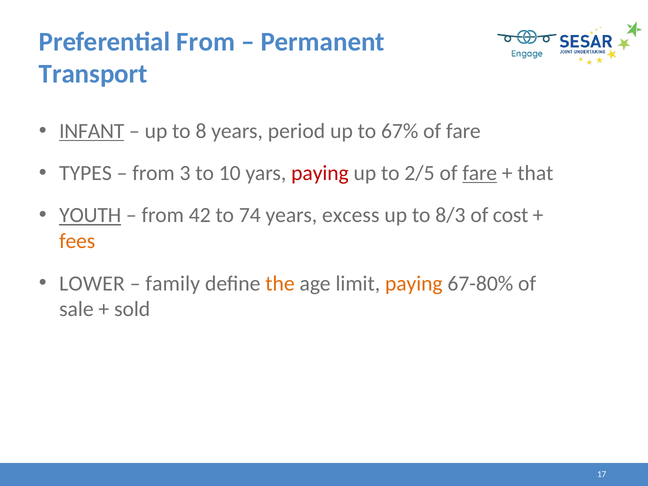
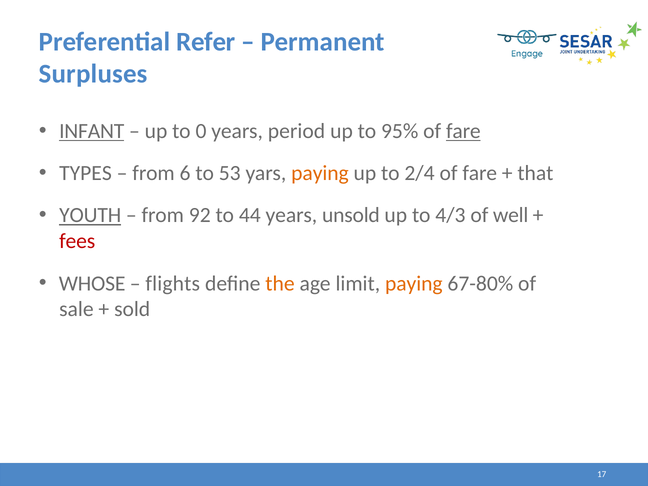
Preferential From: From -> Refer (206, 42)
Transport: Transport -> Surpluses (93, 74)
8: 8 -> 0 (201, 131)
67%: 67% -> 95% (400, 131)
fare underline: none -> present (463, 131)
3: 3 -> 6 (185, 173)
10: 10 -> 53 (230, 173)
paying colour: red -> orange (320, 173)
2/5: 2/5 -> 2/4 (420, 173)
fare underline: present -> none (480, 173)
42: 42 -> 92 (200, 215)
74: 74 -> 44 (250, 215)
excess: excess -> unsold (351, 215)
8/3: 8/3 -> 4/3 (450, 215)
cost: cost -> well (511, 215)
fees colour: orange -> red (77, 241)
LOWER: LOWER -> WHOSE (92, 283)
family: family -> flights (173, 283)
